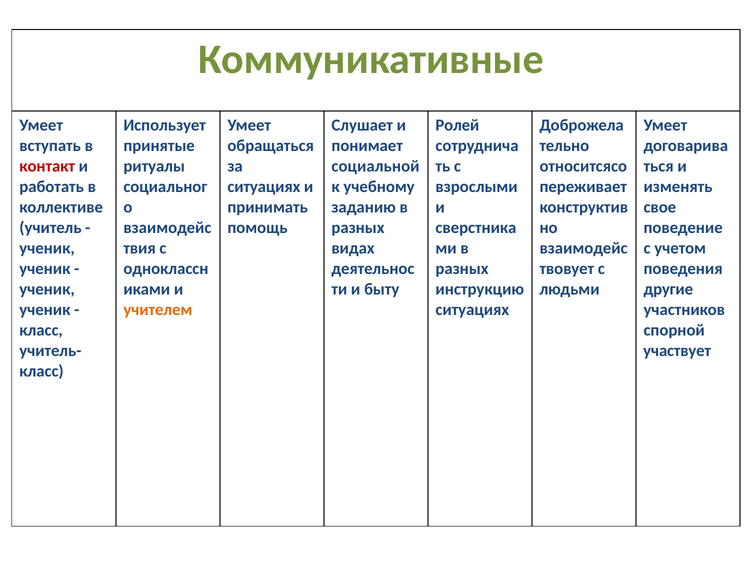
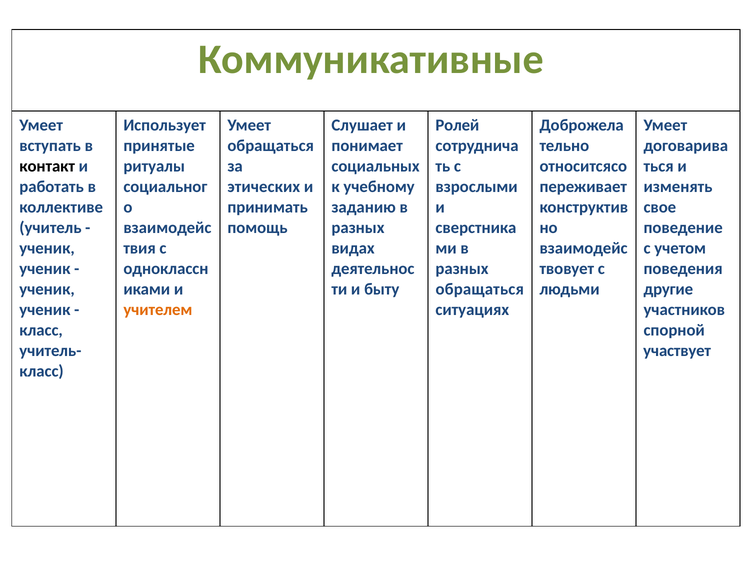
контакт colour: red -> black (47, 166)
социальной: социальной -> социальных (376, 166)
ситуациях: ситуациях -> этических (264, 187)
инструкцию: инструкцию -> обращаться (480, 290)
